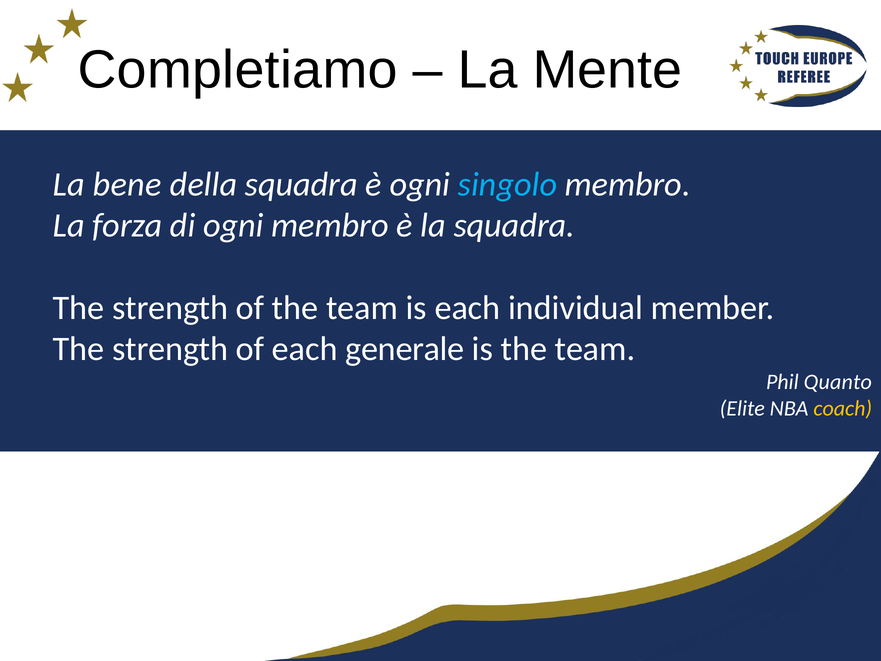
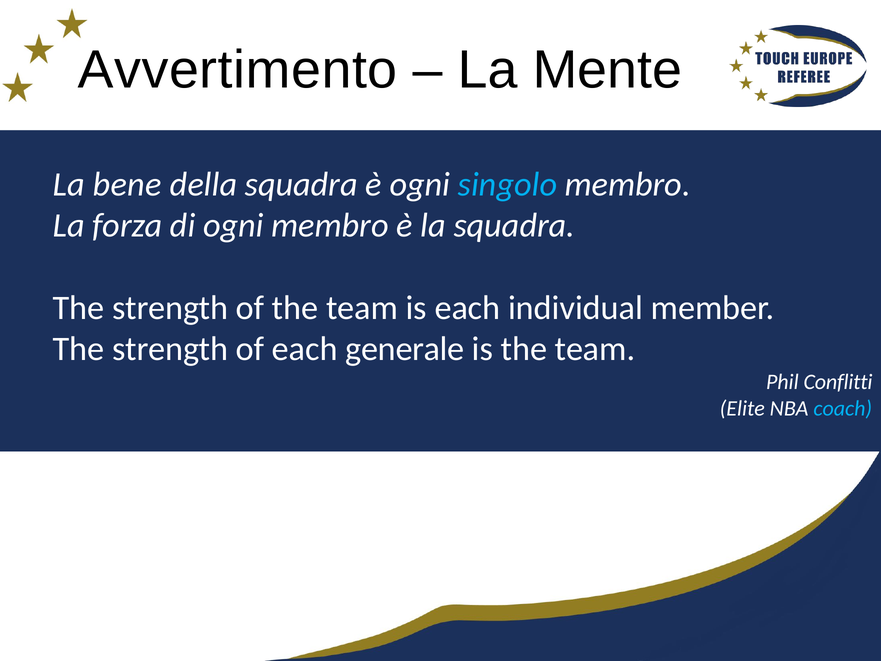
Completiamo: Completiamo -> Avvertimento (238, 70)
Quanto: Quanto -> Conflitti (838, 382)
coach colour: yellow -> light blue (843, 408)
